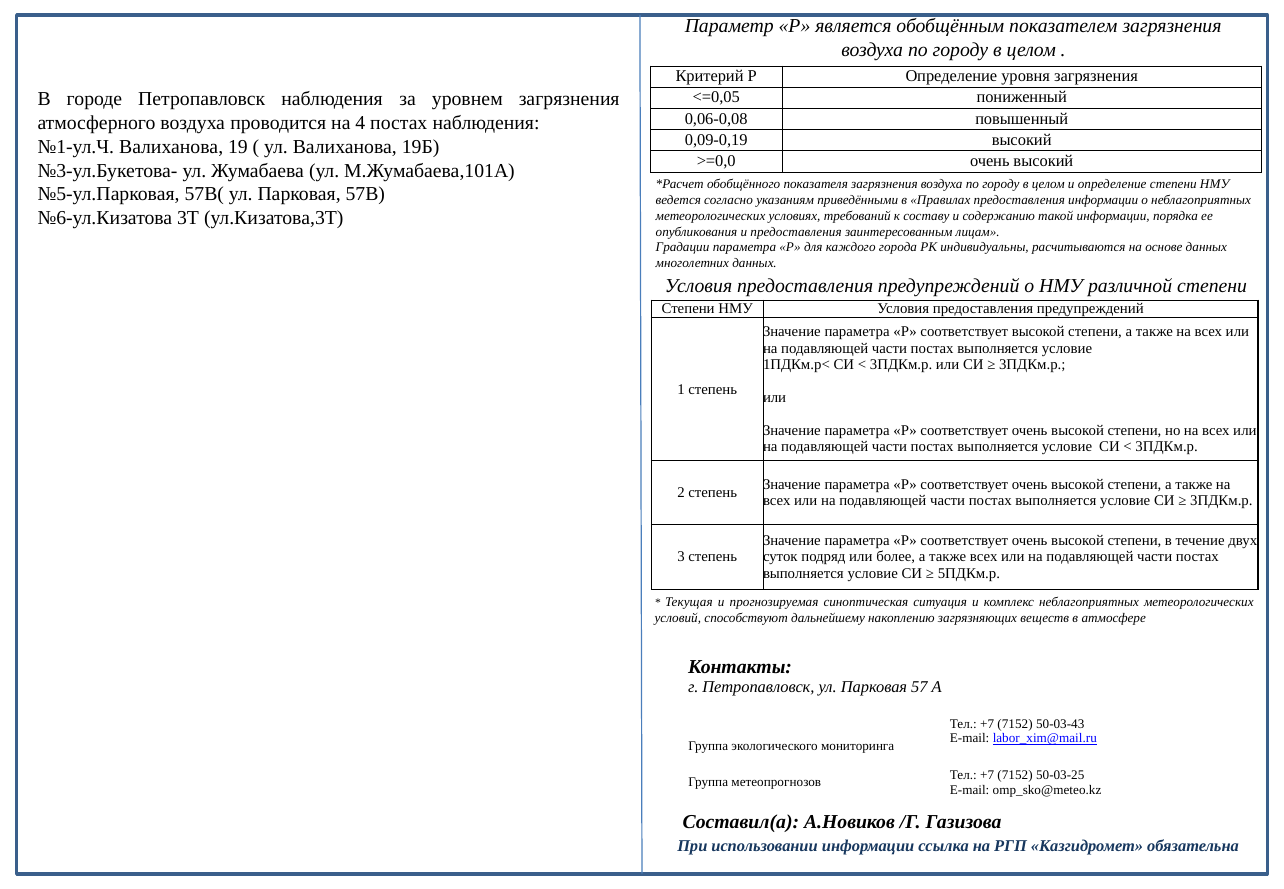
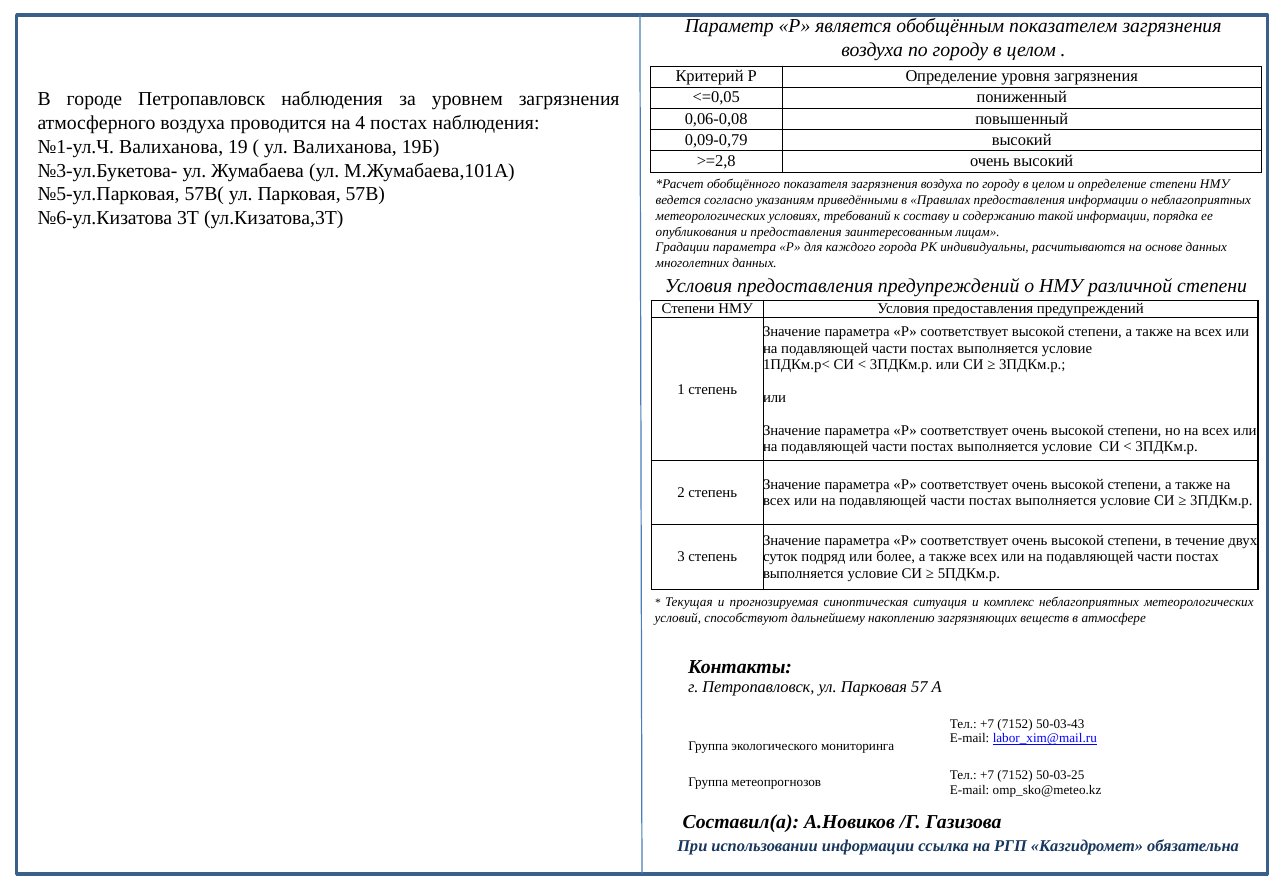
0,09-0,19: 0,09-0,19 -> 0,09-0,79 (716, 140)
>=0,0: >=0,0 -> >=2,8 (716, 161)
